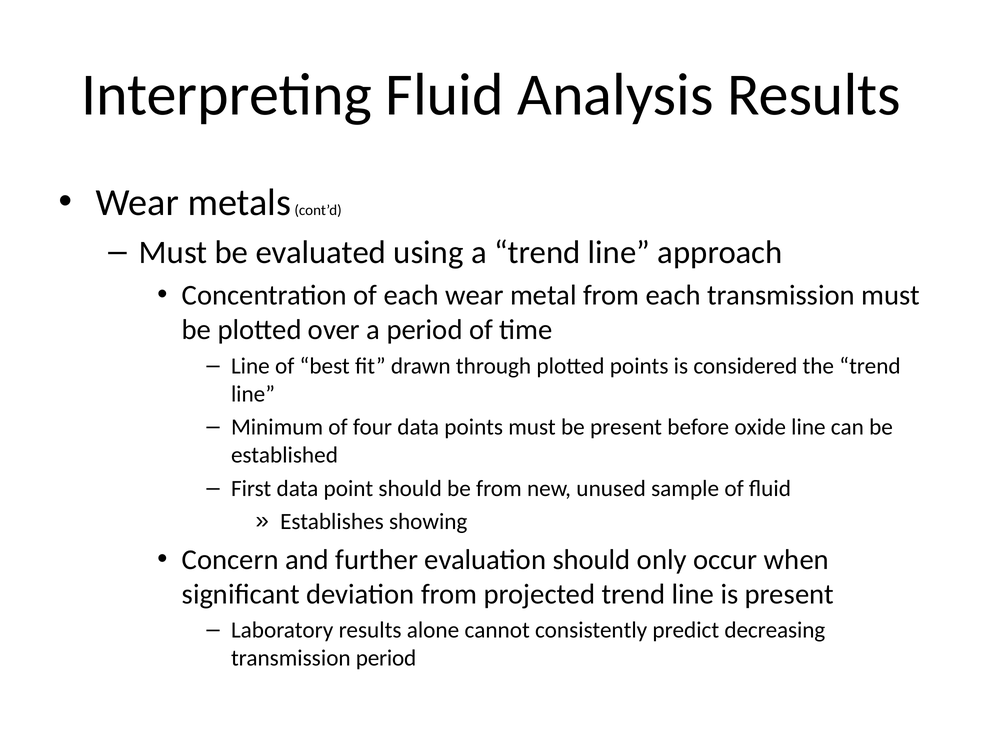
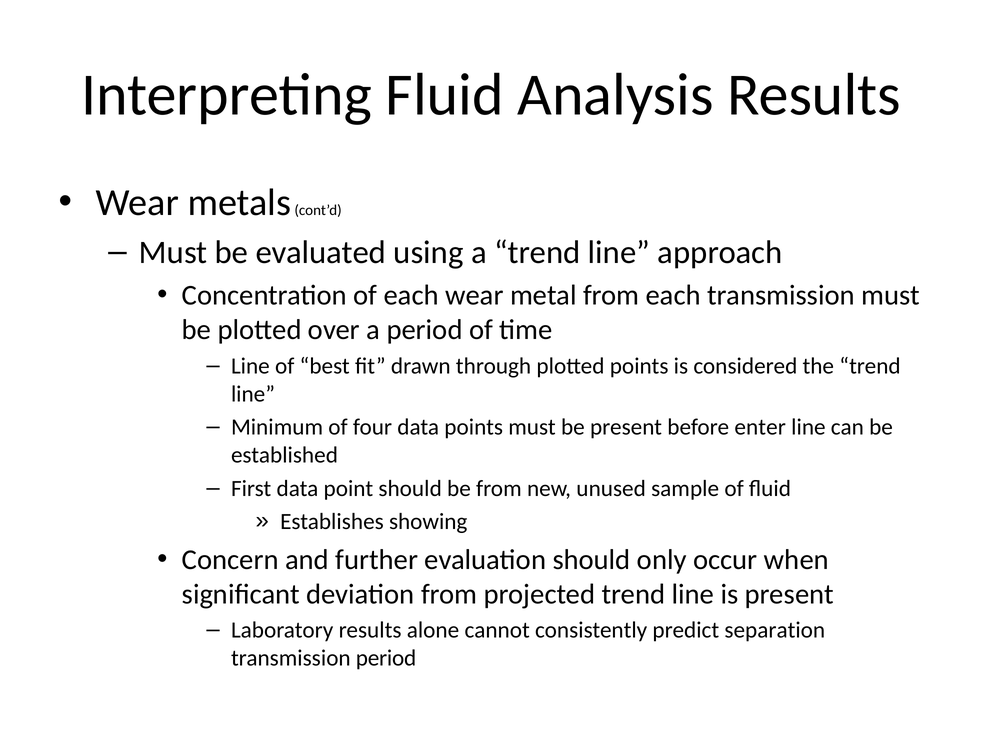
oxide: oxide -> enter (760, 427)
decreasing: decreasing -> separation (775, 631)
